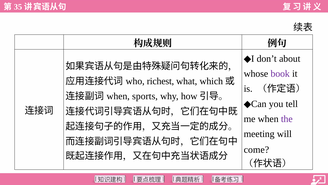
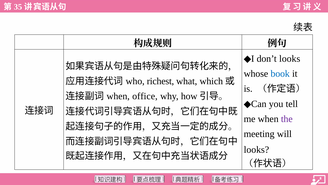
don’t about: about -> looks (290, 58)
book colour: purple -> blue (280, 73)
sports: sports -> office (145, 96)
come: come -> looks (256, 149)
